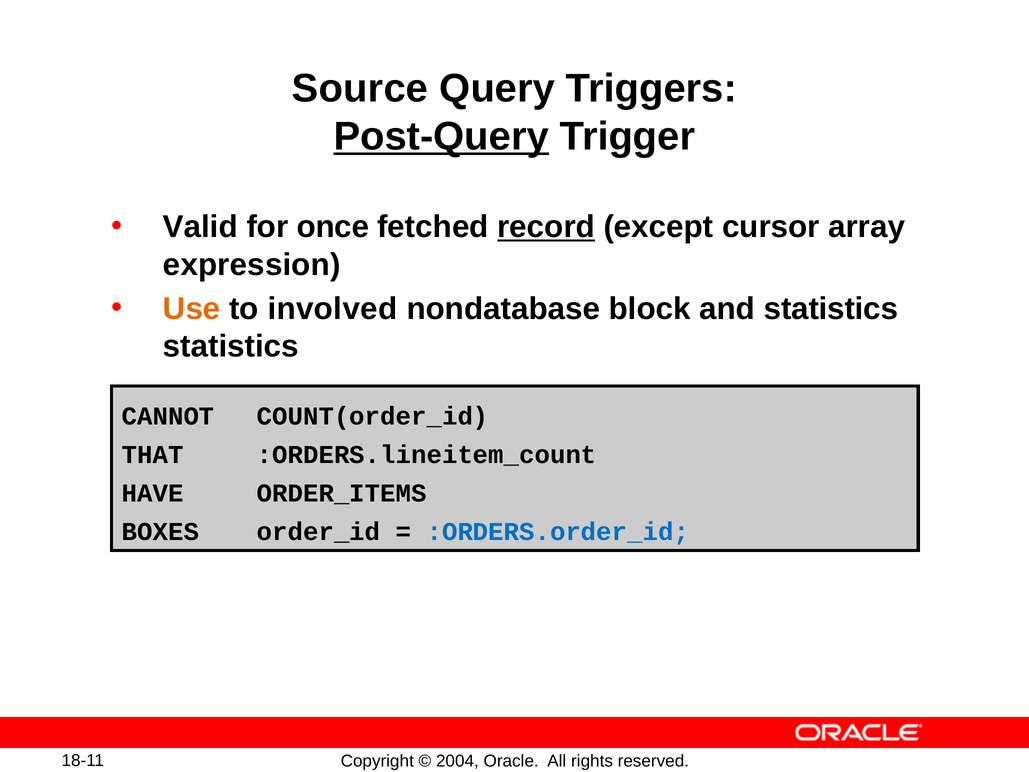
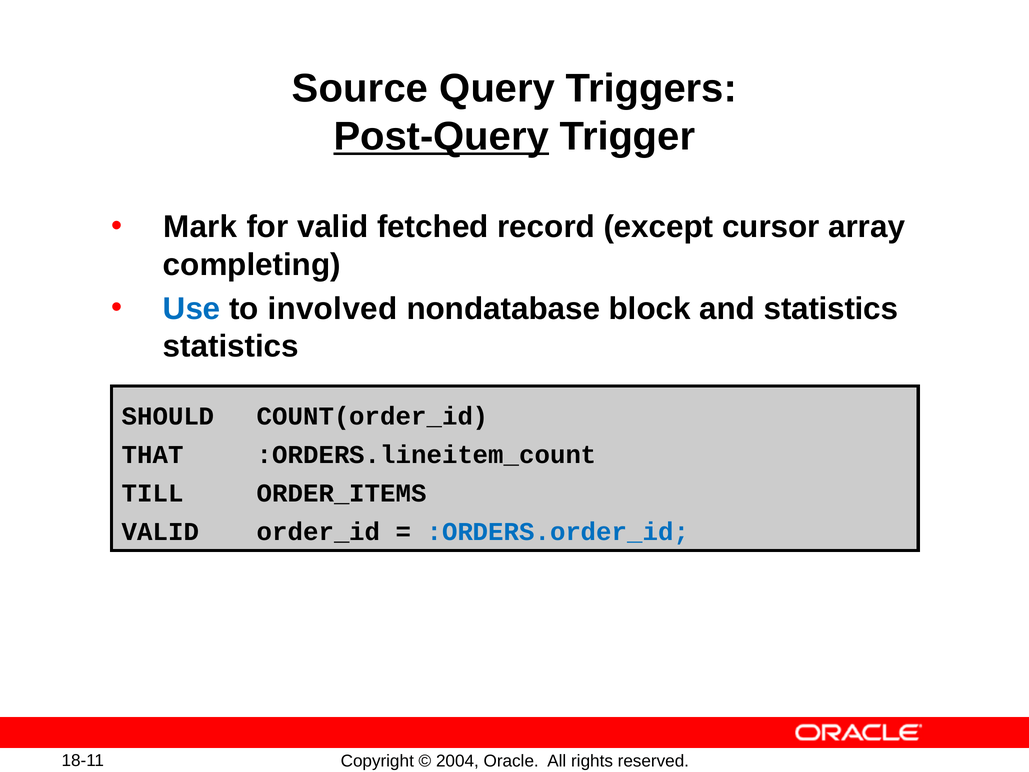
Valid: Valid -> Mark (200, 227)
for once: once -> valid (333, 227)
record underline: present -> none (546, 227)
expression: expression -> completing (252, 265)
Use colour: orange -> blue (192, 309)
CANNOT: CANNOT -> SHOULD (168, 416)
HAVE: HAVE -> TILL (153, 493)
BOXES: BOXES -> VALID (160, 532)
